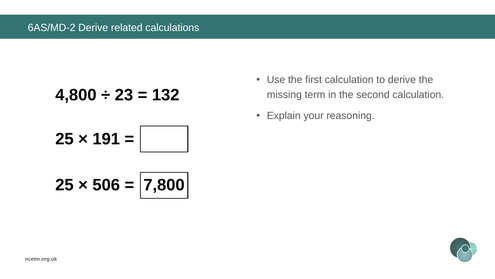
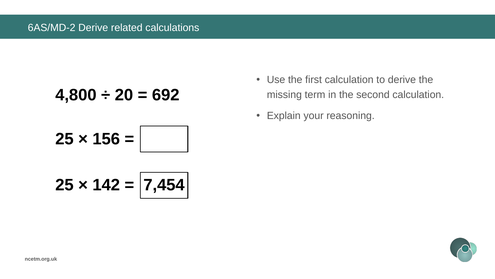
23: 23 -> 20 (124, 95)
132: 132 -> 692 (166, 95)
191: 191 -> 156 (106, 139)
506: 506 -> 142 (106, 185)
7,800: 7,800 -> 7,454 (164, 185)
